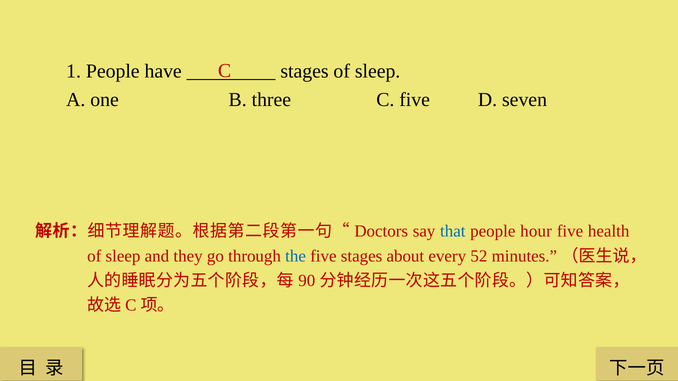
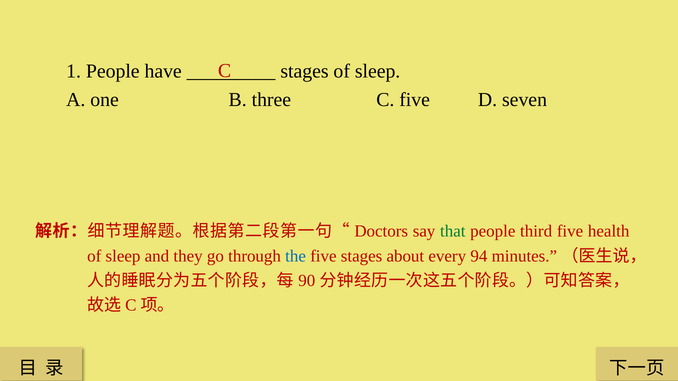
that colour: blue -> green (453, 231)
hour: hour -> third (536, 231)
52: 52 -> 94 (479, 256)
